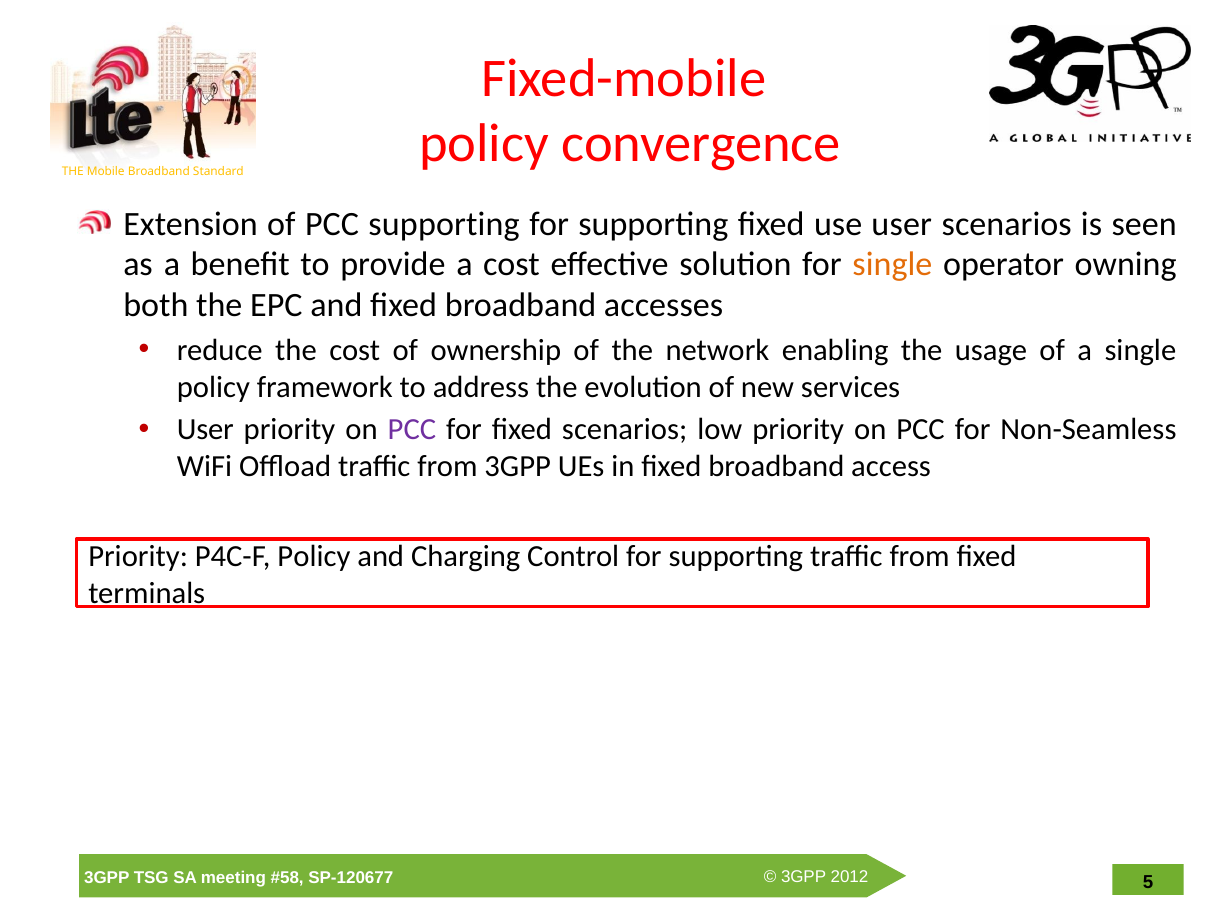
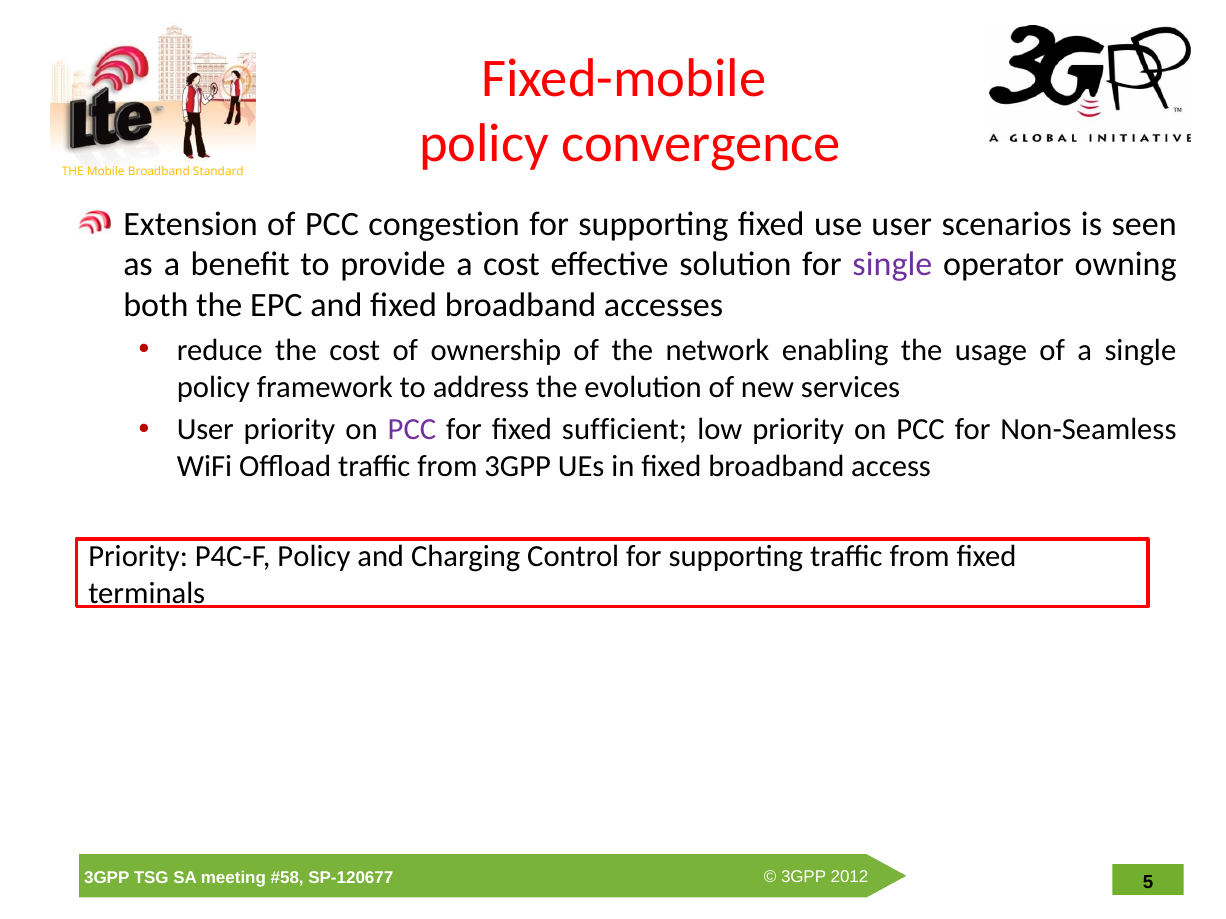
PCC supporting: supporting -> congestion (444, 224)
single colour: orange -> purple (892, 265)
fixed scenarios: scenarios -> sufficient (625, 430)
